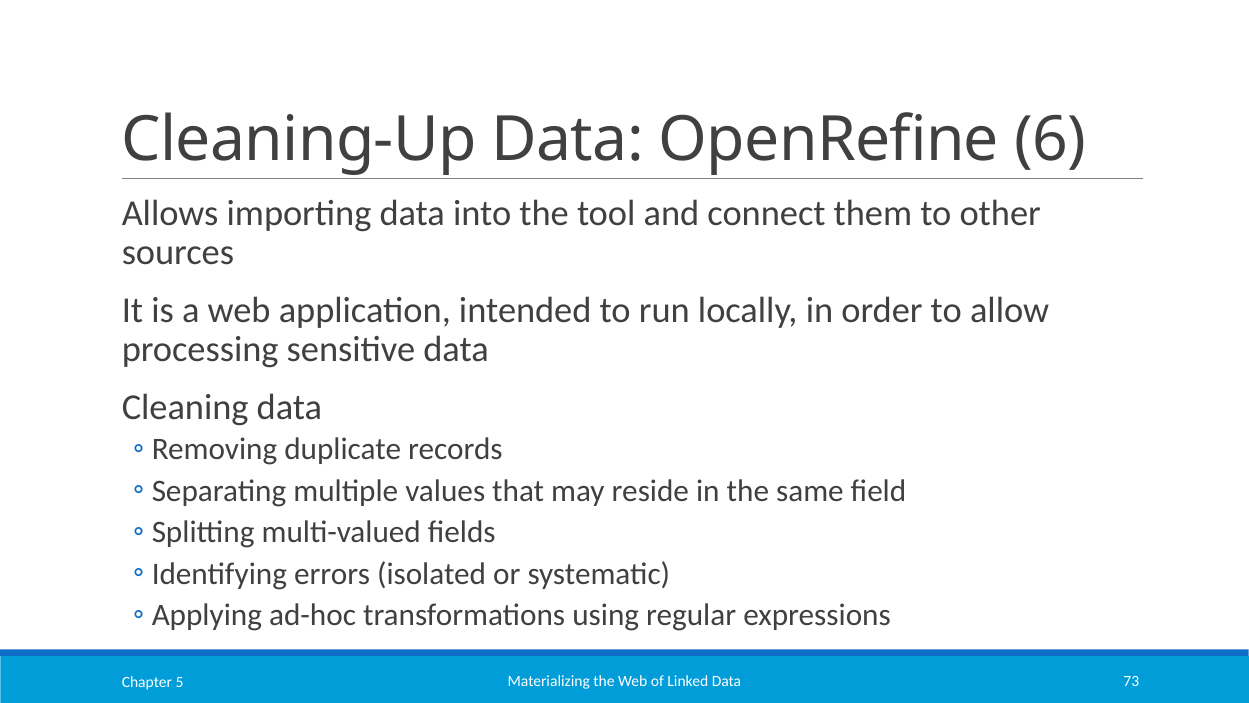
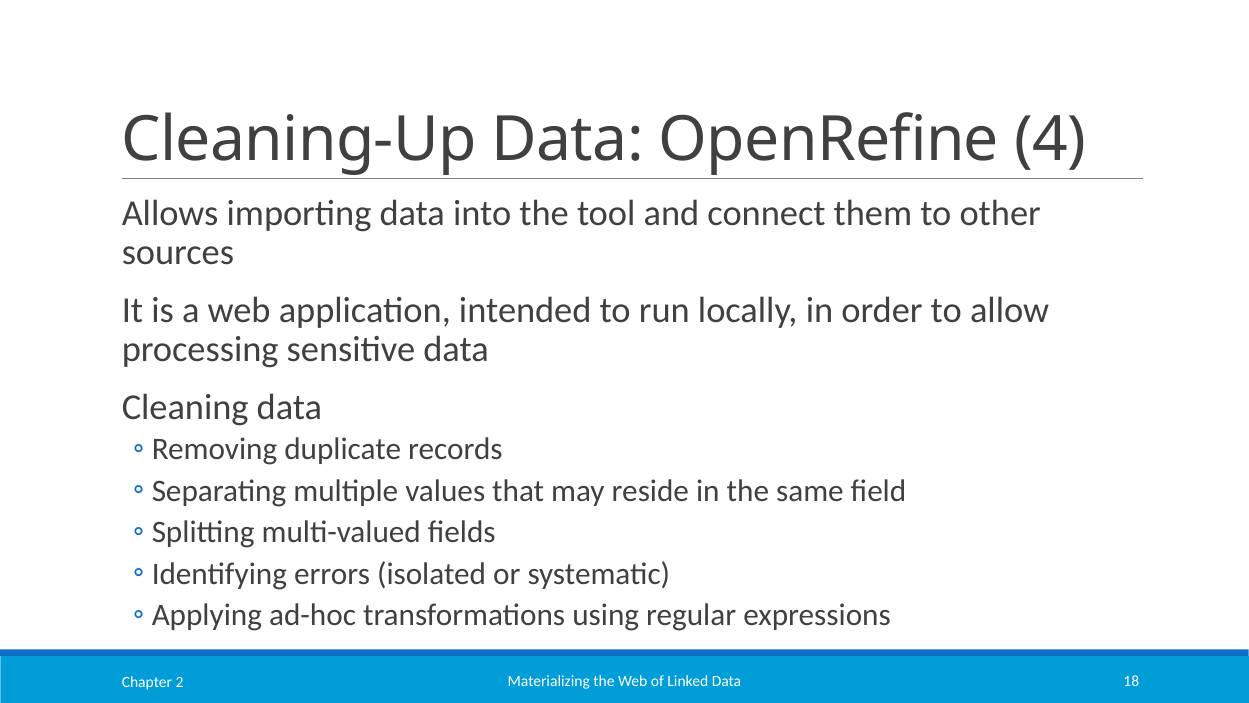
6: 6 -> 4 (1050, 140)
73: 73 -> 18 (1131, 681)
5: 5 -> 2 (180, 682)
